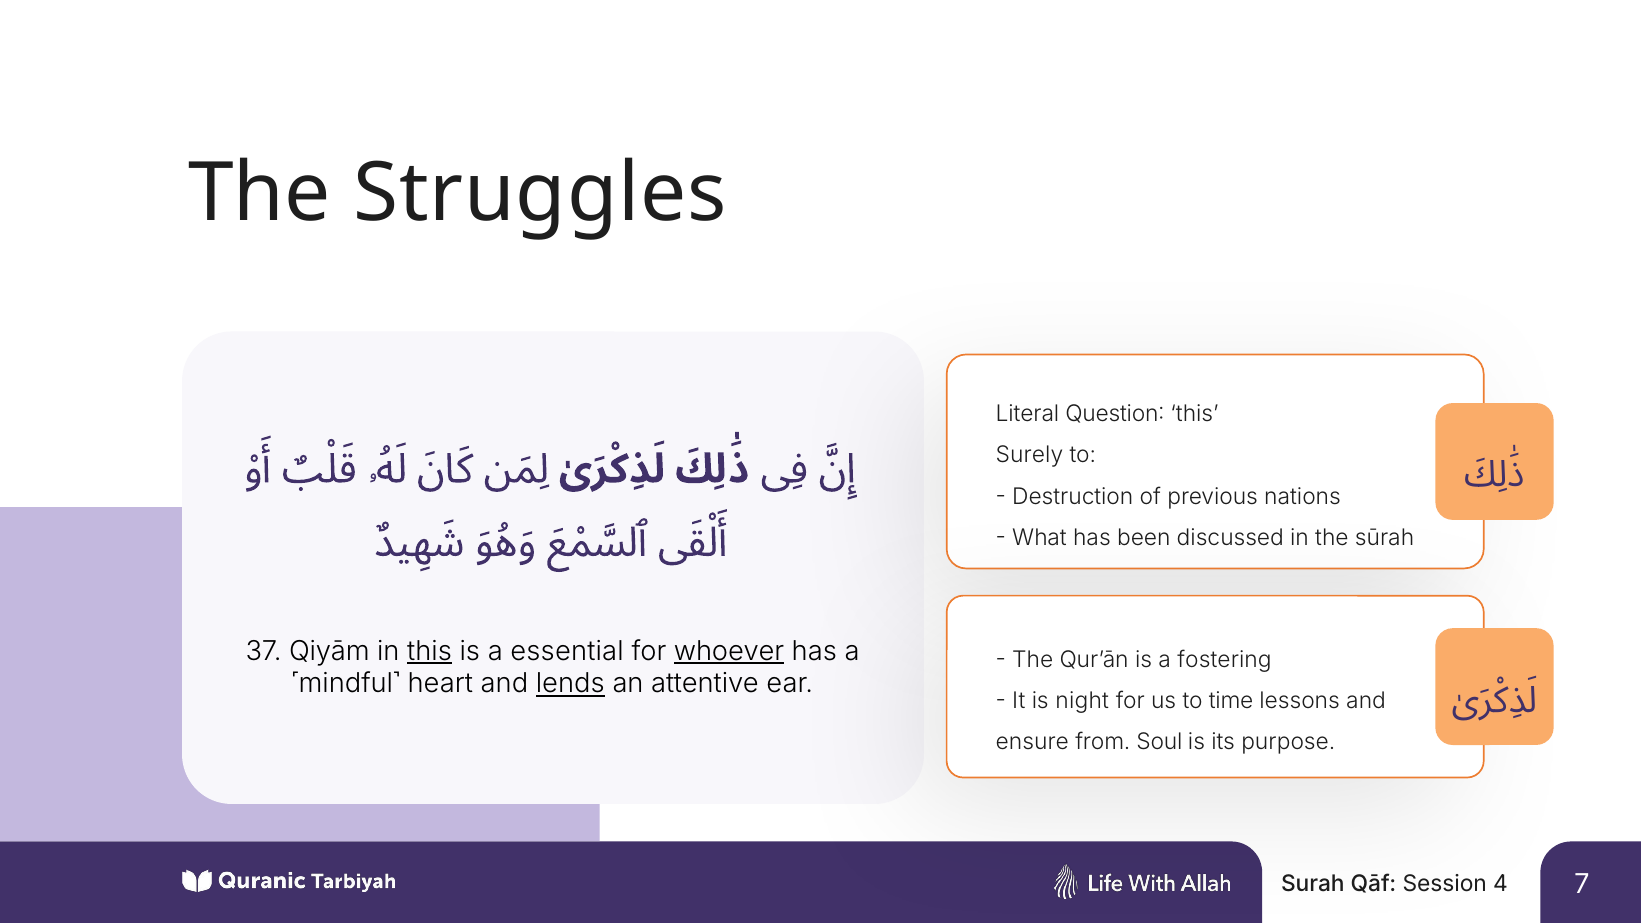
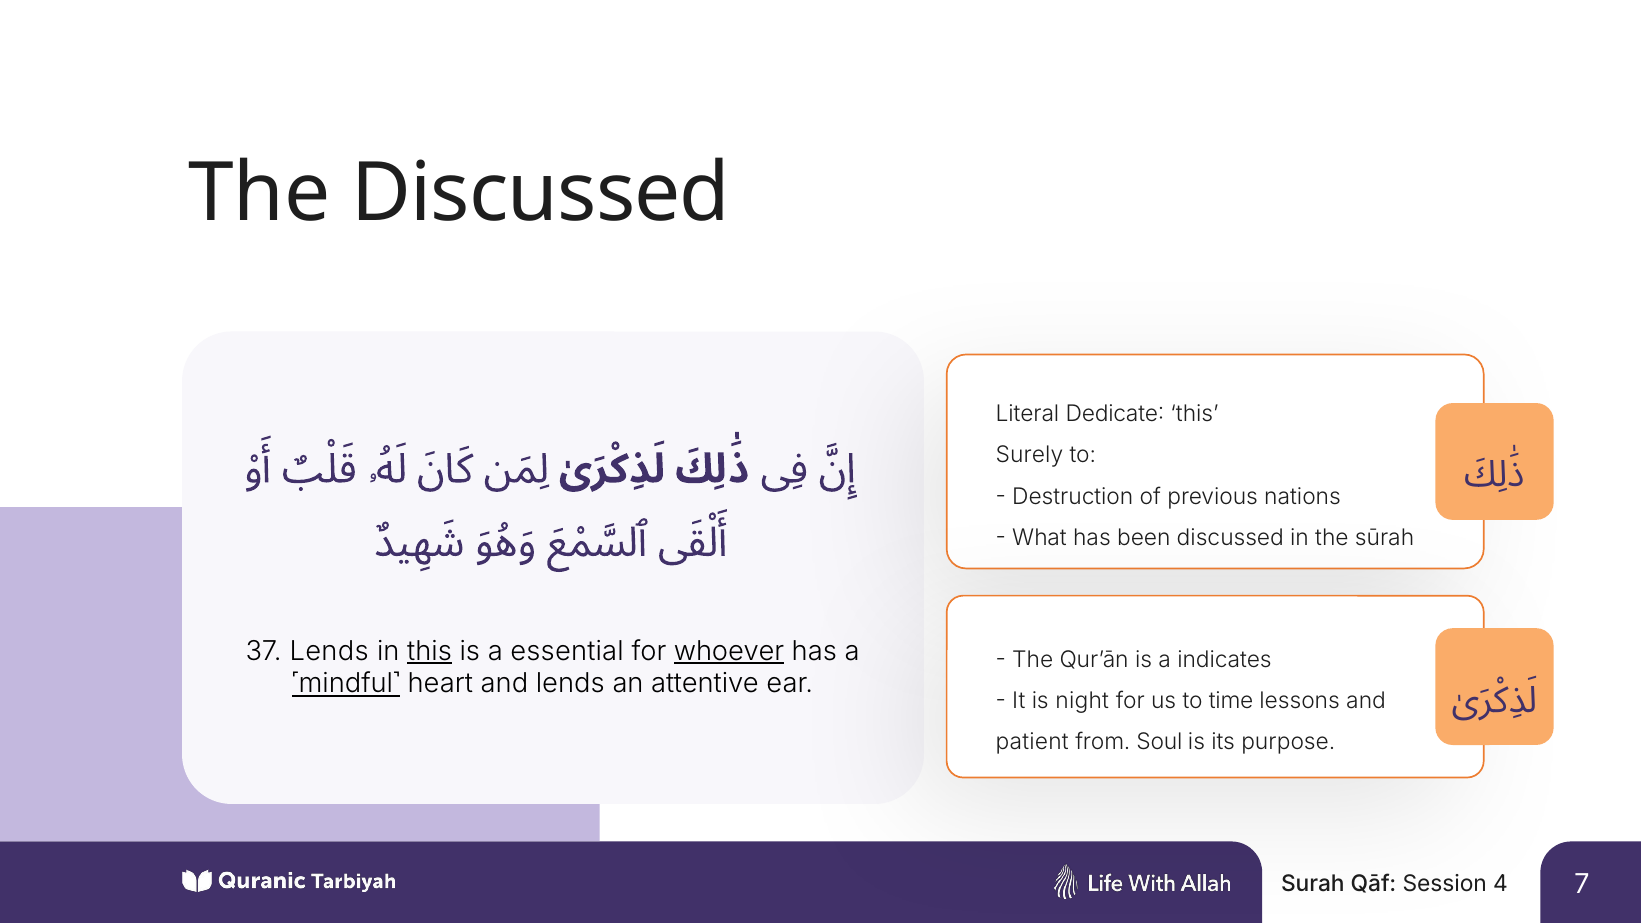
The Struggles: Struggles -> Discussed (541, 193)
Question: Question -> Dedicate (1115, 414)
37 Qiyām: Qiyām -> Lends (329, 651)
fostering: fostering -> indicates (1225, 660)
˹mindful˺ underline: none -> present (346, 684)
lends underline: present -> none (570, 684)
ensure: ensure -> patient (1032, 742)
